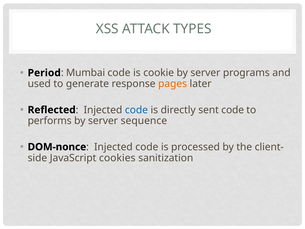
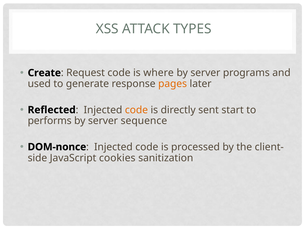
Period: Period -> Create (44, 73)
Mumbai: Mumbai -> Request (86, 73)
cookie: cookie -> where (159, 73)
code colour: blue -> orange (136, 110)
sent code: code -> start (233, 110)
